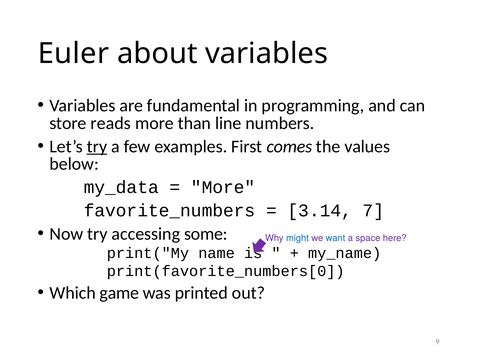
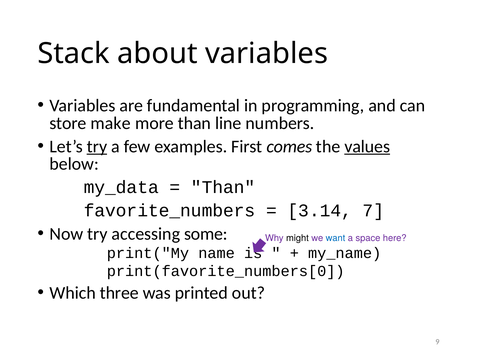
Euler: Euler -> Stack (74, 53)
reads: reads -> make (111, 123)
values underline: none -> present (367, 146)
More: More -> Than (223, 187)
might colour: blue -> black (297, 238)
game: game -> three (119, 293)
